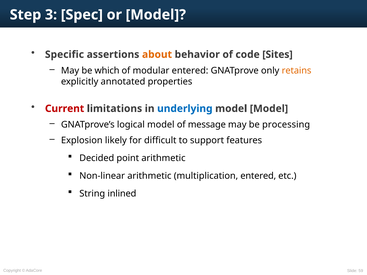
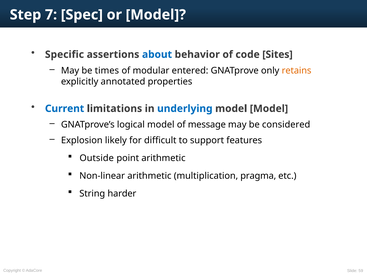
3: 3 -> 7 (51, 15)
about colour: orange -> blue (157, 55)
which: which -> times (107, 71)
Current colour: red -> blue (65, 109)
processing: processing -> considered (286, 125)
Decided: Decided -> Outside (97, 158)
multiplication entered: entered -> pragma (258, 176)
inlined: inlined -> harder (122, 194)
